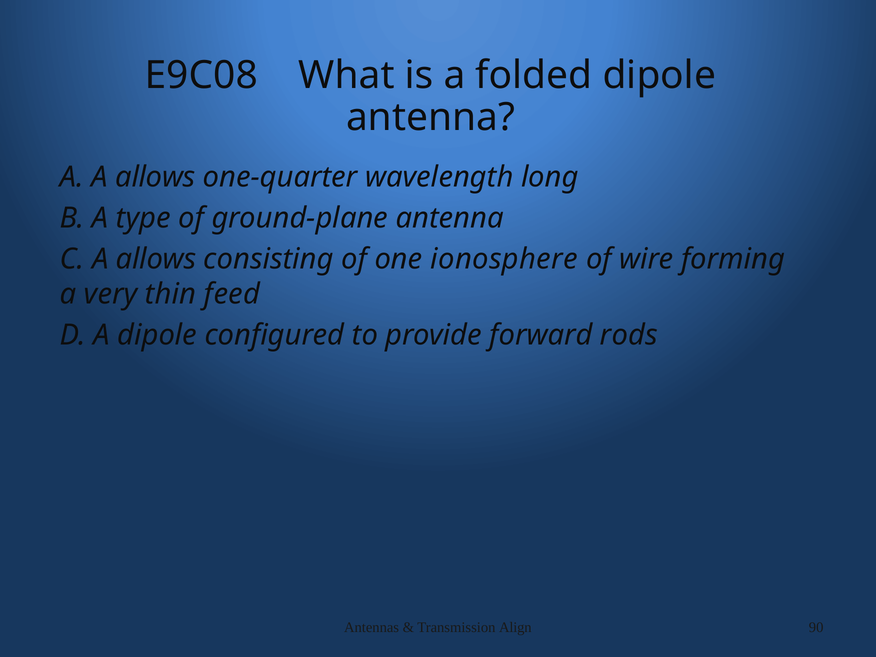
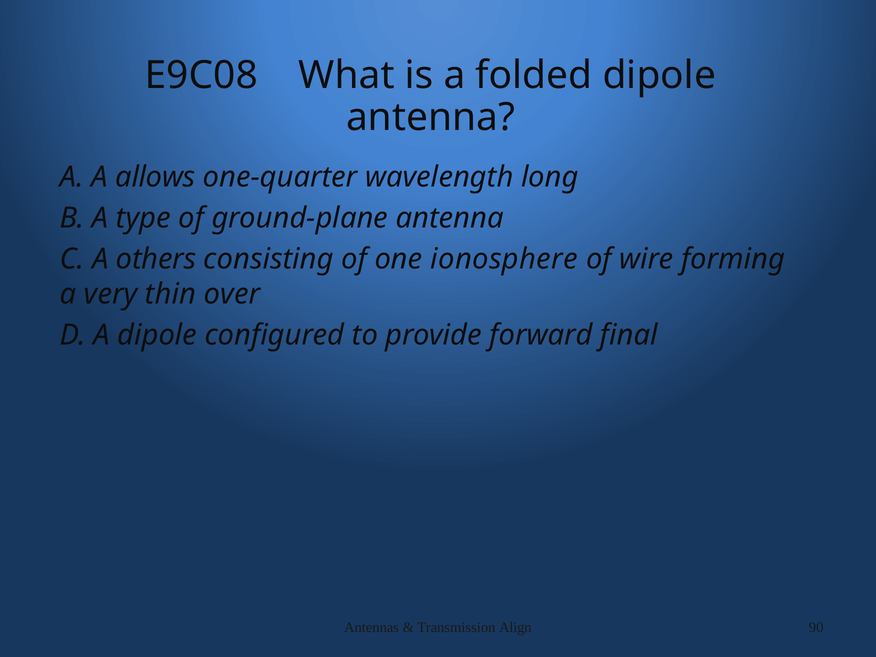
C A allows: allows -> others (156, 259)
feed: feed -> over (232, 294)
rods: rods -> final (629, 335)
